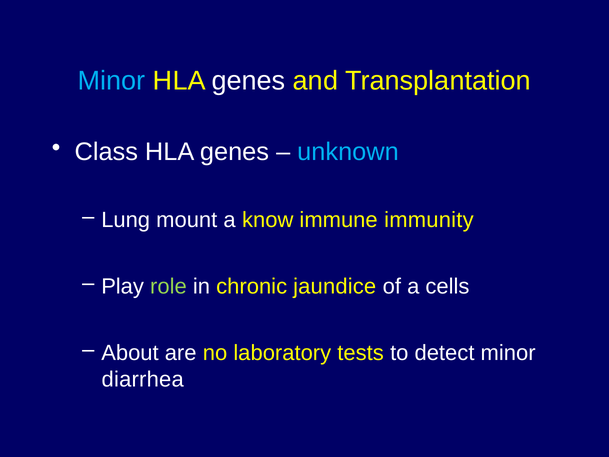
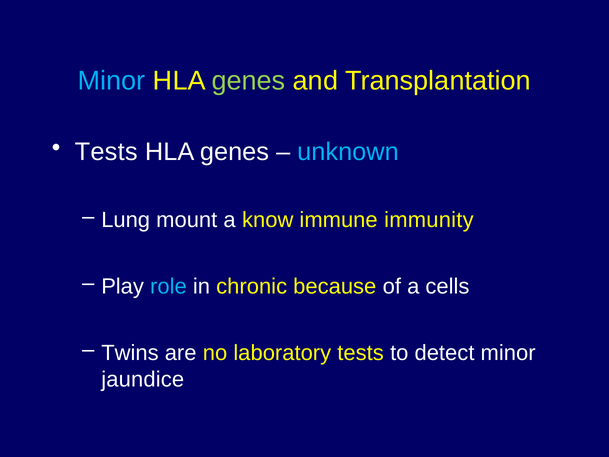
genes colour: white -> light green (249, 81)
Class: Class -> Tests (106, 152)
role colour: light green -> light blue (168, 286)
jaundice: jaundice -> because (335, 286)
About: About -> Twins (130, 353)
diarrhea: diarrhea -> jaundice (143, 379)
